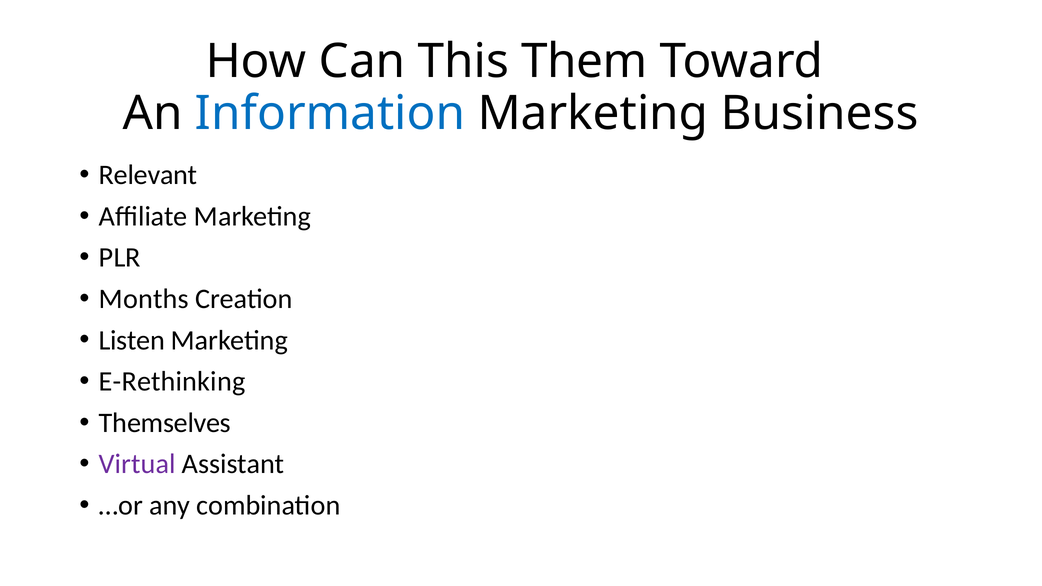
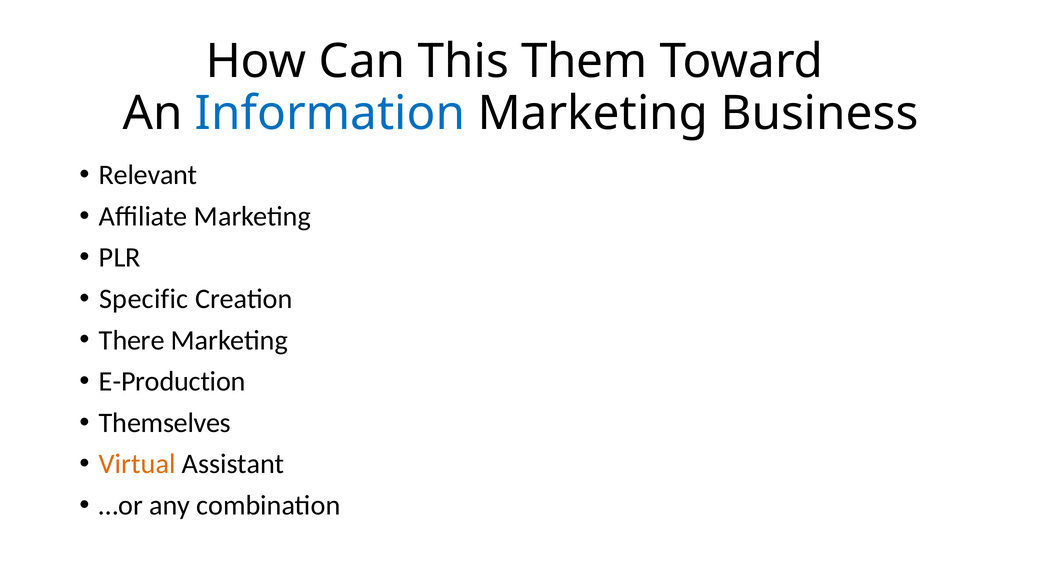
Months: Months -> Specific (144, 299)
Listen: Listen -> There (132, 340)
E-Rethinking: E-Rethinking -> E-Production (172, 382)
Virtual colour: purple -> orange (137, 464)
